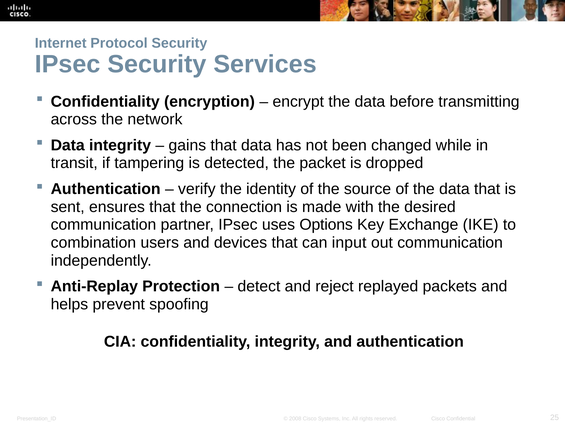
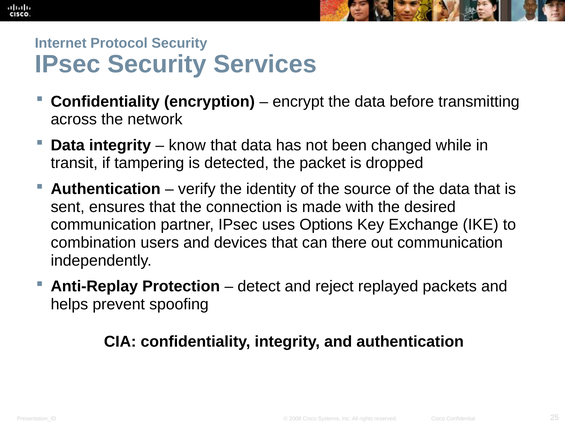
gains: gains -> know (187, 145)
input: input -> there (349, 243)
